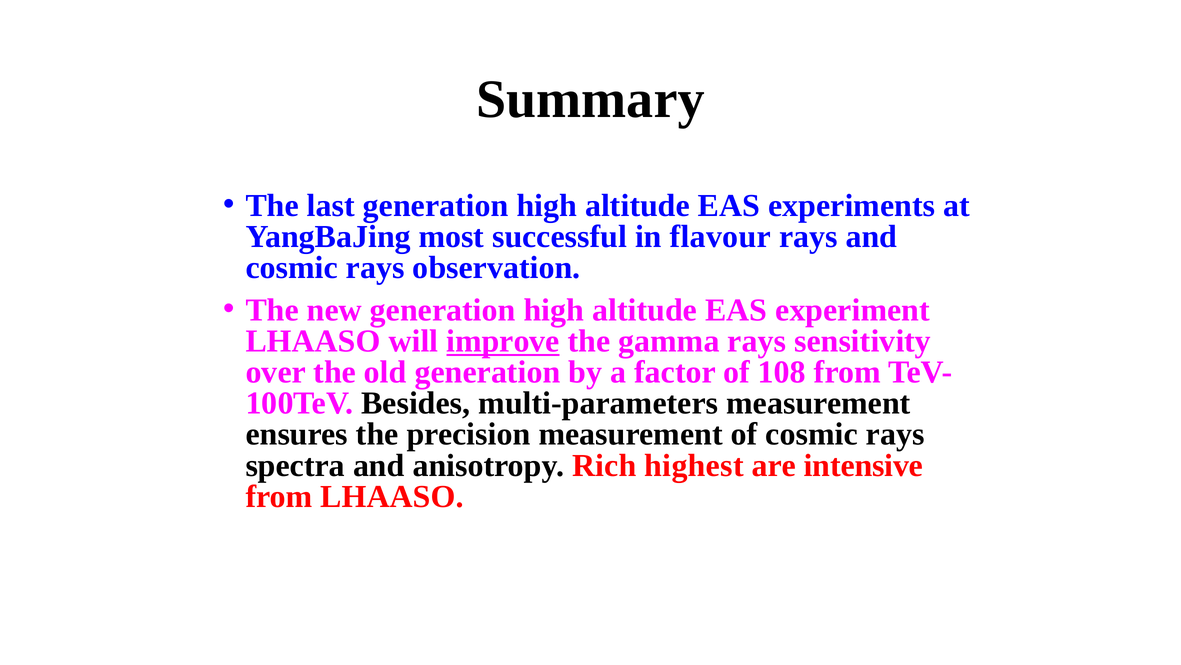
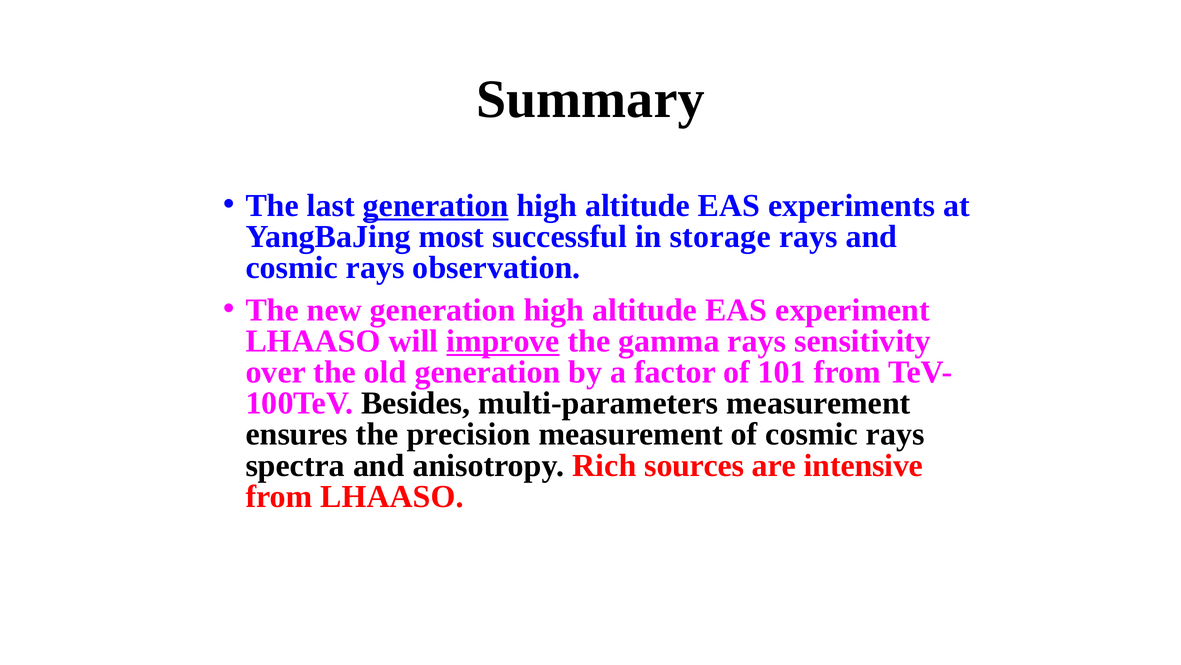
generation underline: none -> present (436, 205)
flavour: flavour -> storage (720, 236)
108: 108 -> 101 (782, 372)
highest: highest -> sources (694, 465)
